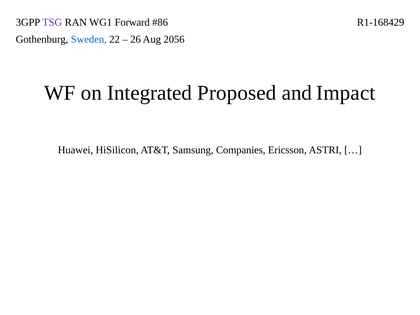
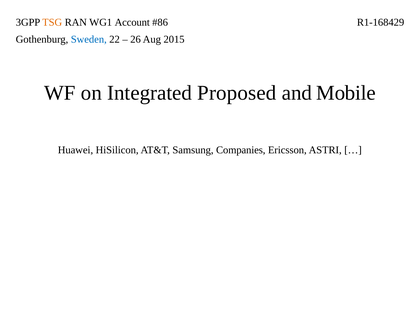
TSG colour: purple -> orange (52, 22)
Forward: Forward -> Account (132, 22)
2056: 2056 -> 2015 (174, 39)
Impact: Impact -> Mobile (346, 93)
